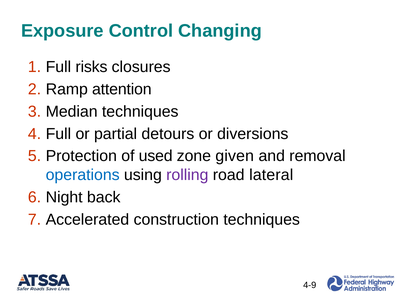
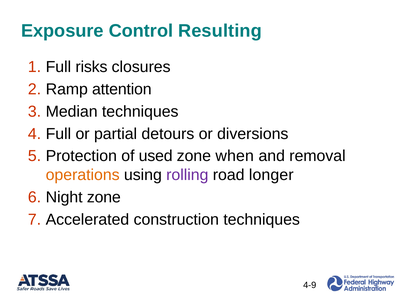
Changing: Changing -> Resulting (220, 31)
given: given -> when (235, 156)
operations colour: blue -> orange (83, 175)
lateral: lateral -> longer (271, 175)
Night back: back -> zone (104, 197)
